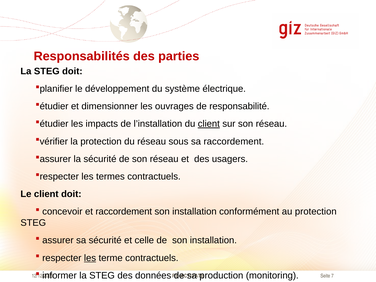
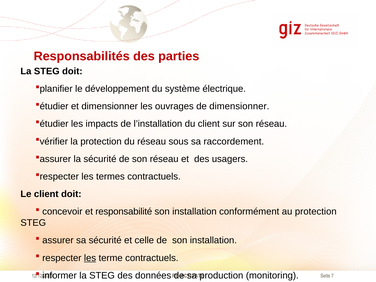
de responsabilité: responsabilité -> dimensionner (239, 106)
client underline: present -> none (209, 124)
et raccordement: raccordement -> responsabilité (124, 212)
